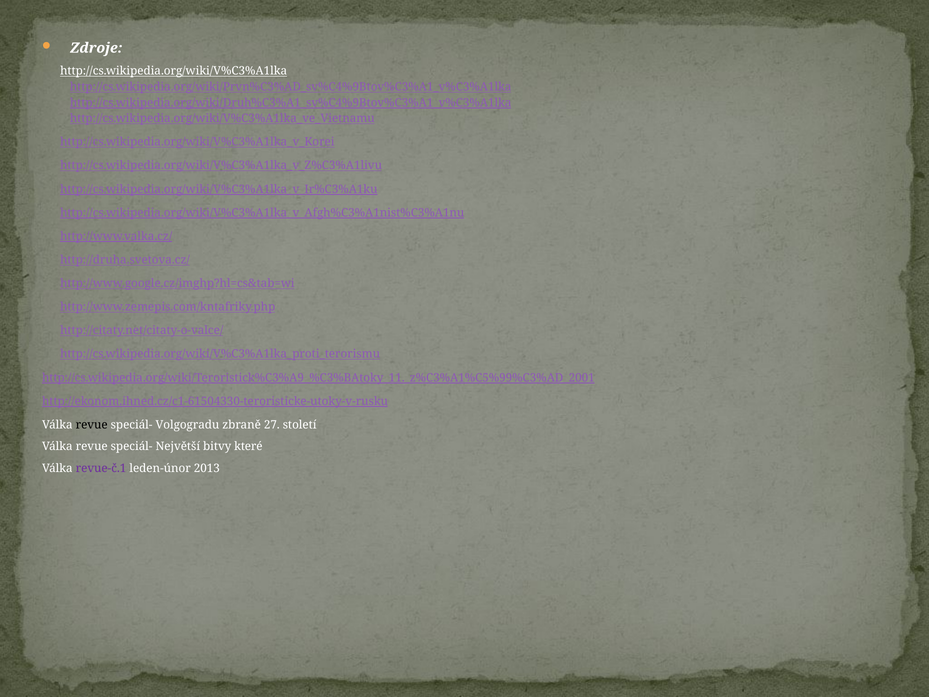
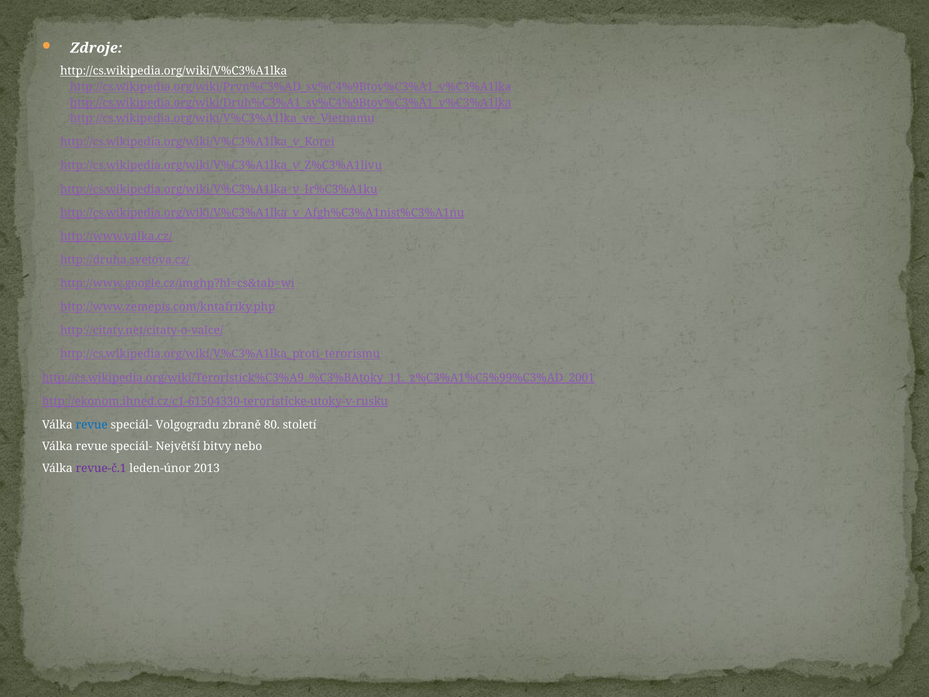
revue colour: black -> blue (92, 425)
27: 27 -> 80 (272, 425)
které: které -> nebo (248, 446)
